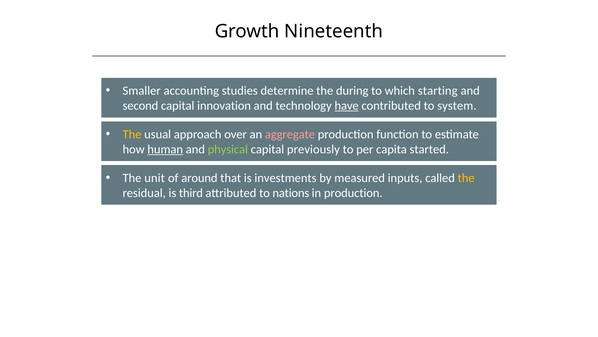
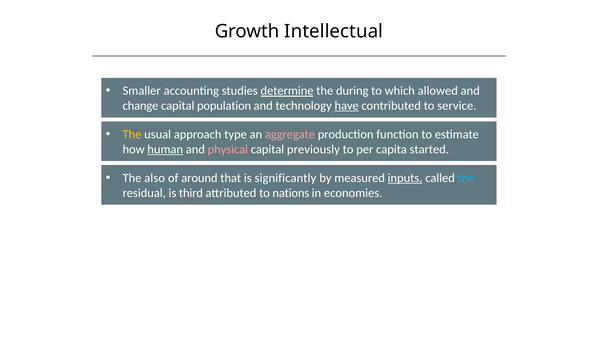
Nineteenth: Nineteenth -> Intellectual (334, 31)
determine underline: none -> present (287, 91)
starting: starting -> allowed (438, 91)
second: second -> change (140, 106)
innovation: innovation -> population (224, 106)
system: system -> service (457, 106)
over: over -> type (236, 134)
physical colour: light green -> pink (228, 149)
unit: unit -> also (155, 178)
investments: investments -> significantly (285, 178)
inputs underline: none -> present (405, 178)
the colour: yellow -> light blue (466, 178)
in production: production -> economies (353, 193)
